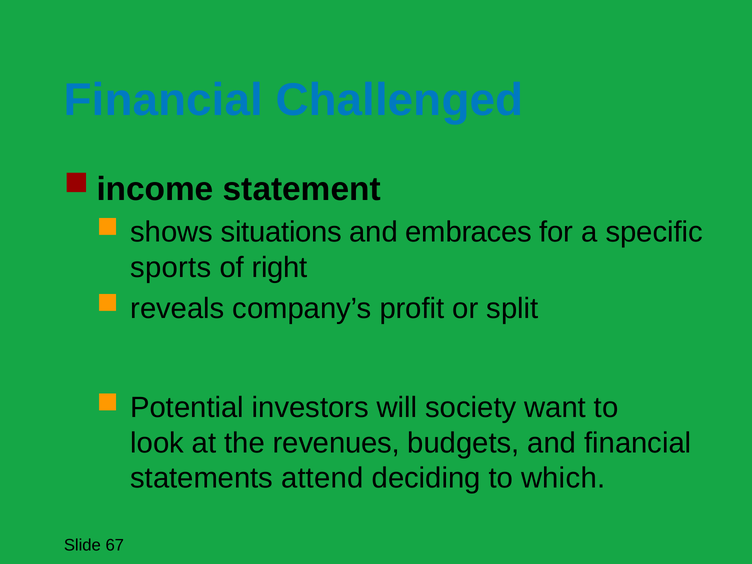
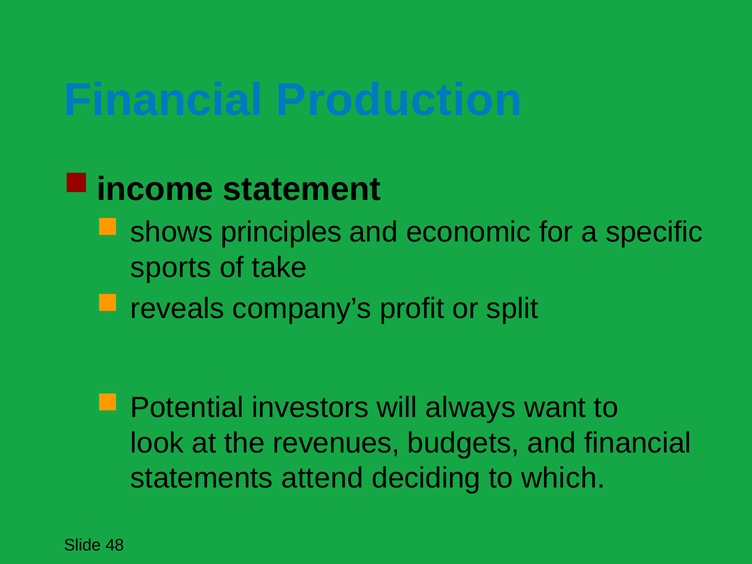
Challenged: Challenged -> Production (399, 100)
situations: situations -> principles (281, 232)
embraces: embraces -> economic (469, 232)
right: right -> take (280, 267)
society: society -> always (471, 408)
67: 67 -> 48 (115, 545)
